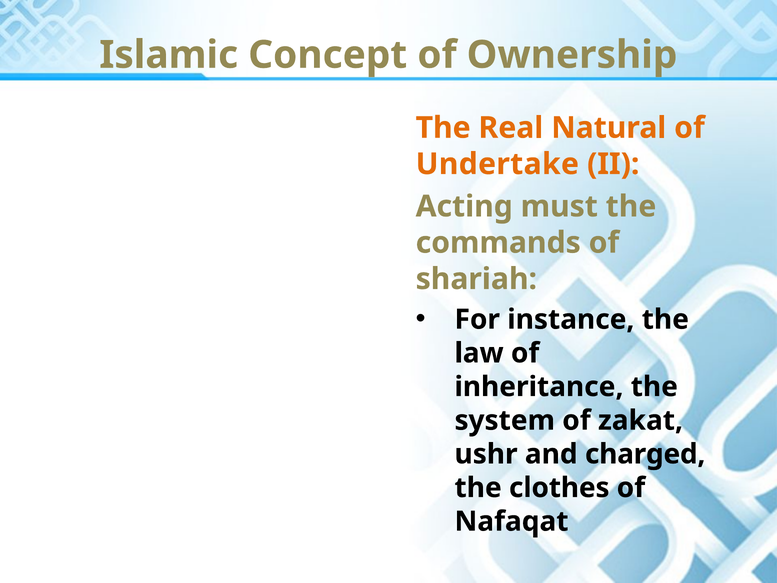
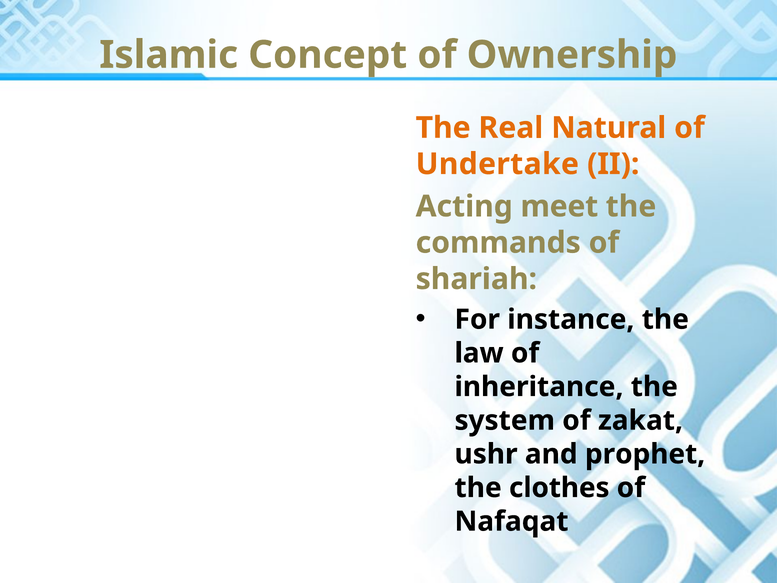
must: must -> meet (559, 206)
charged: charged -> prophet (645, 454)
